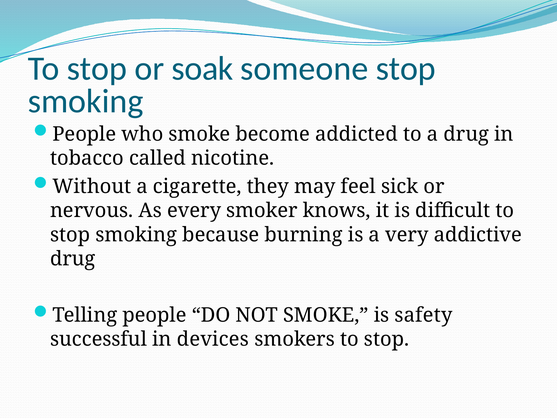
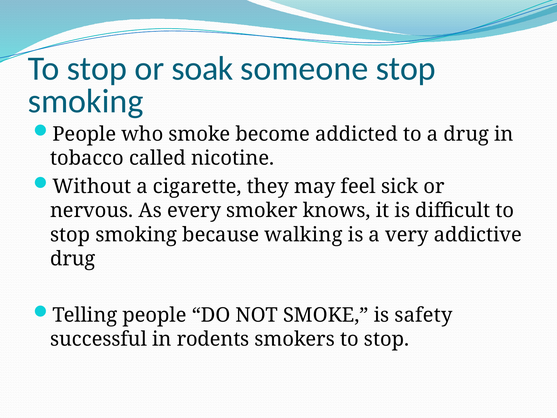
burning: burning -> walking (304, 235)
devices: devices -> rodents (213, 339)
